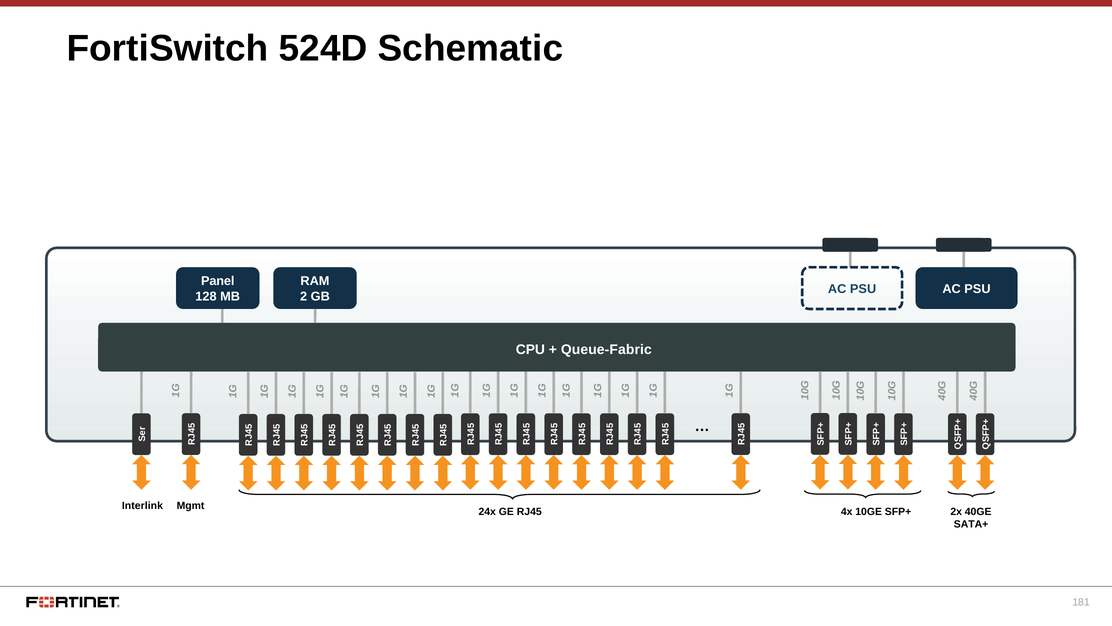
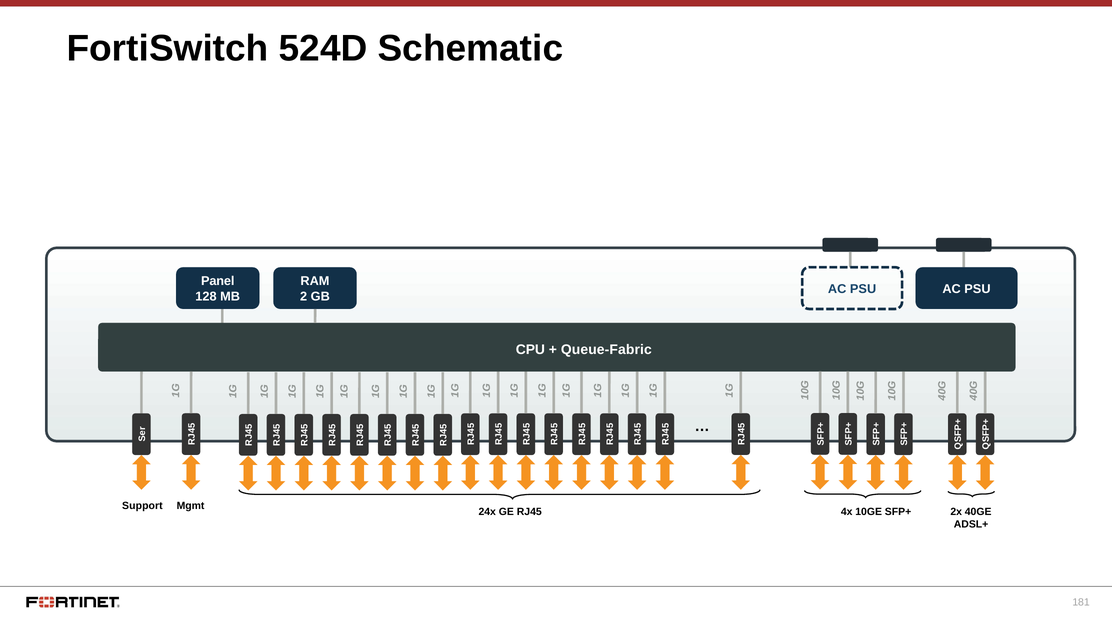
Interlink: Interlink -> Support (142, 506)
SATA+: SATA+ -> ADSL+ (971, 524)
